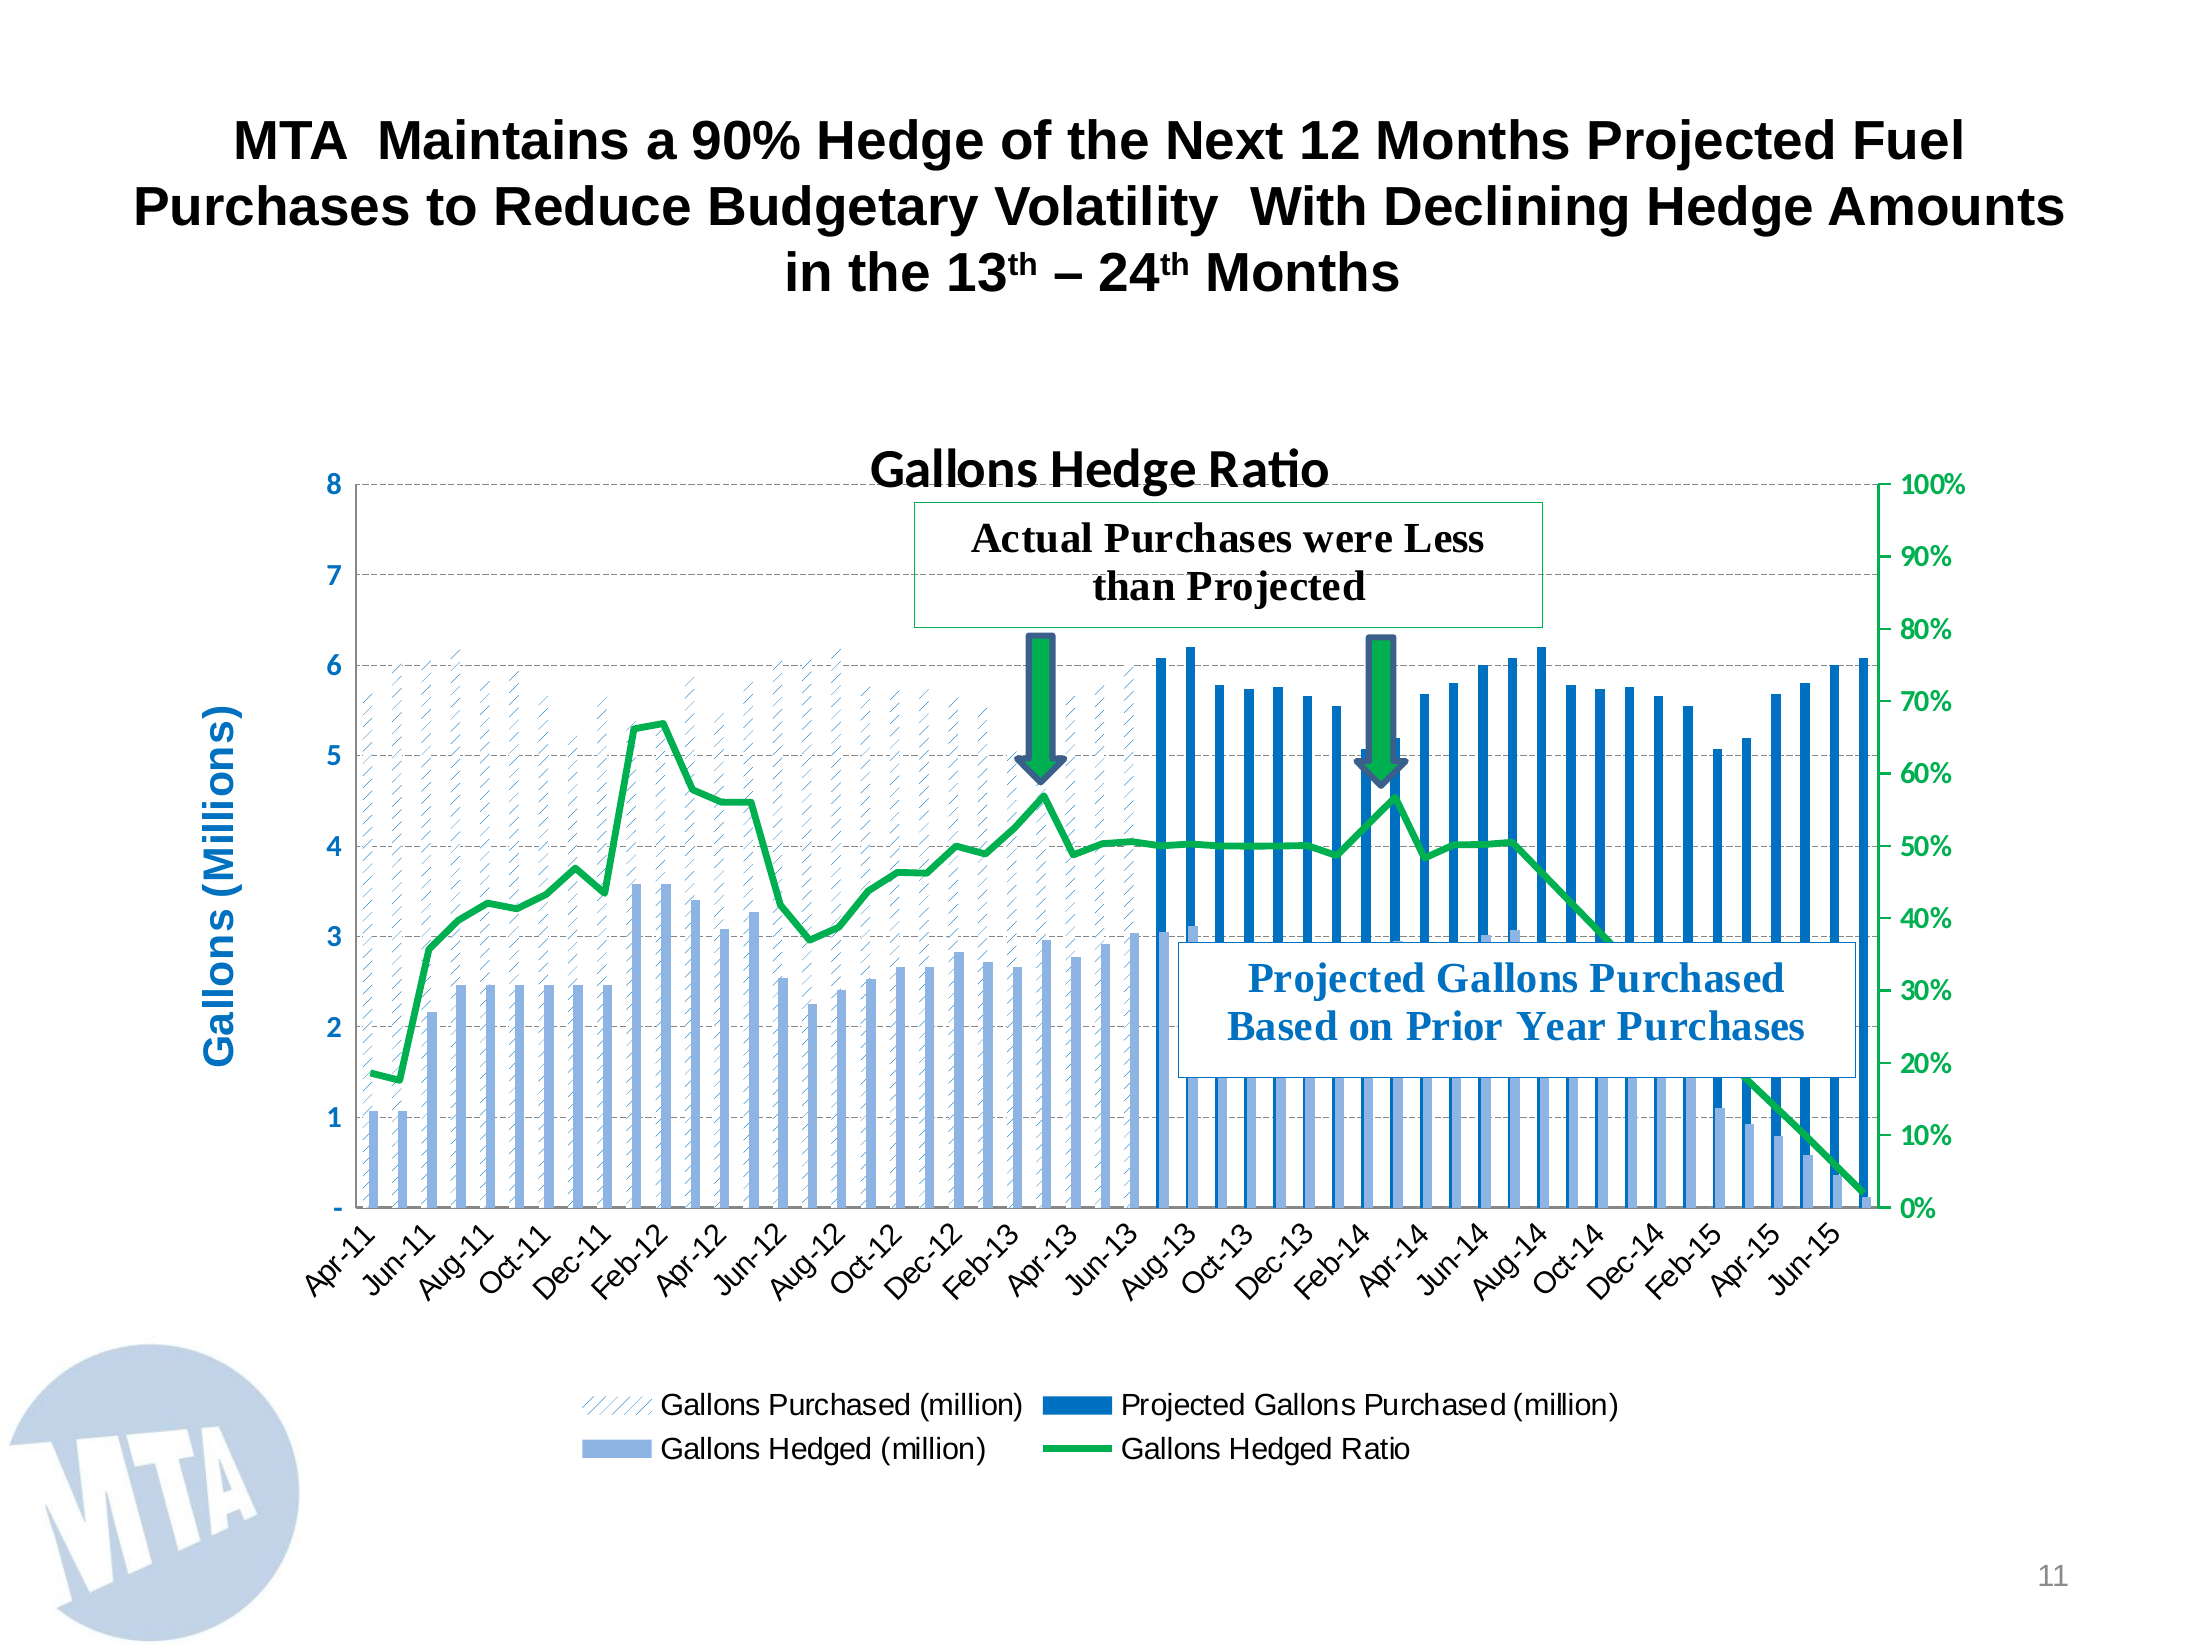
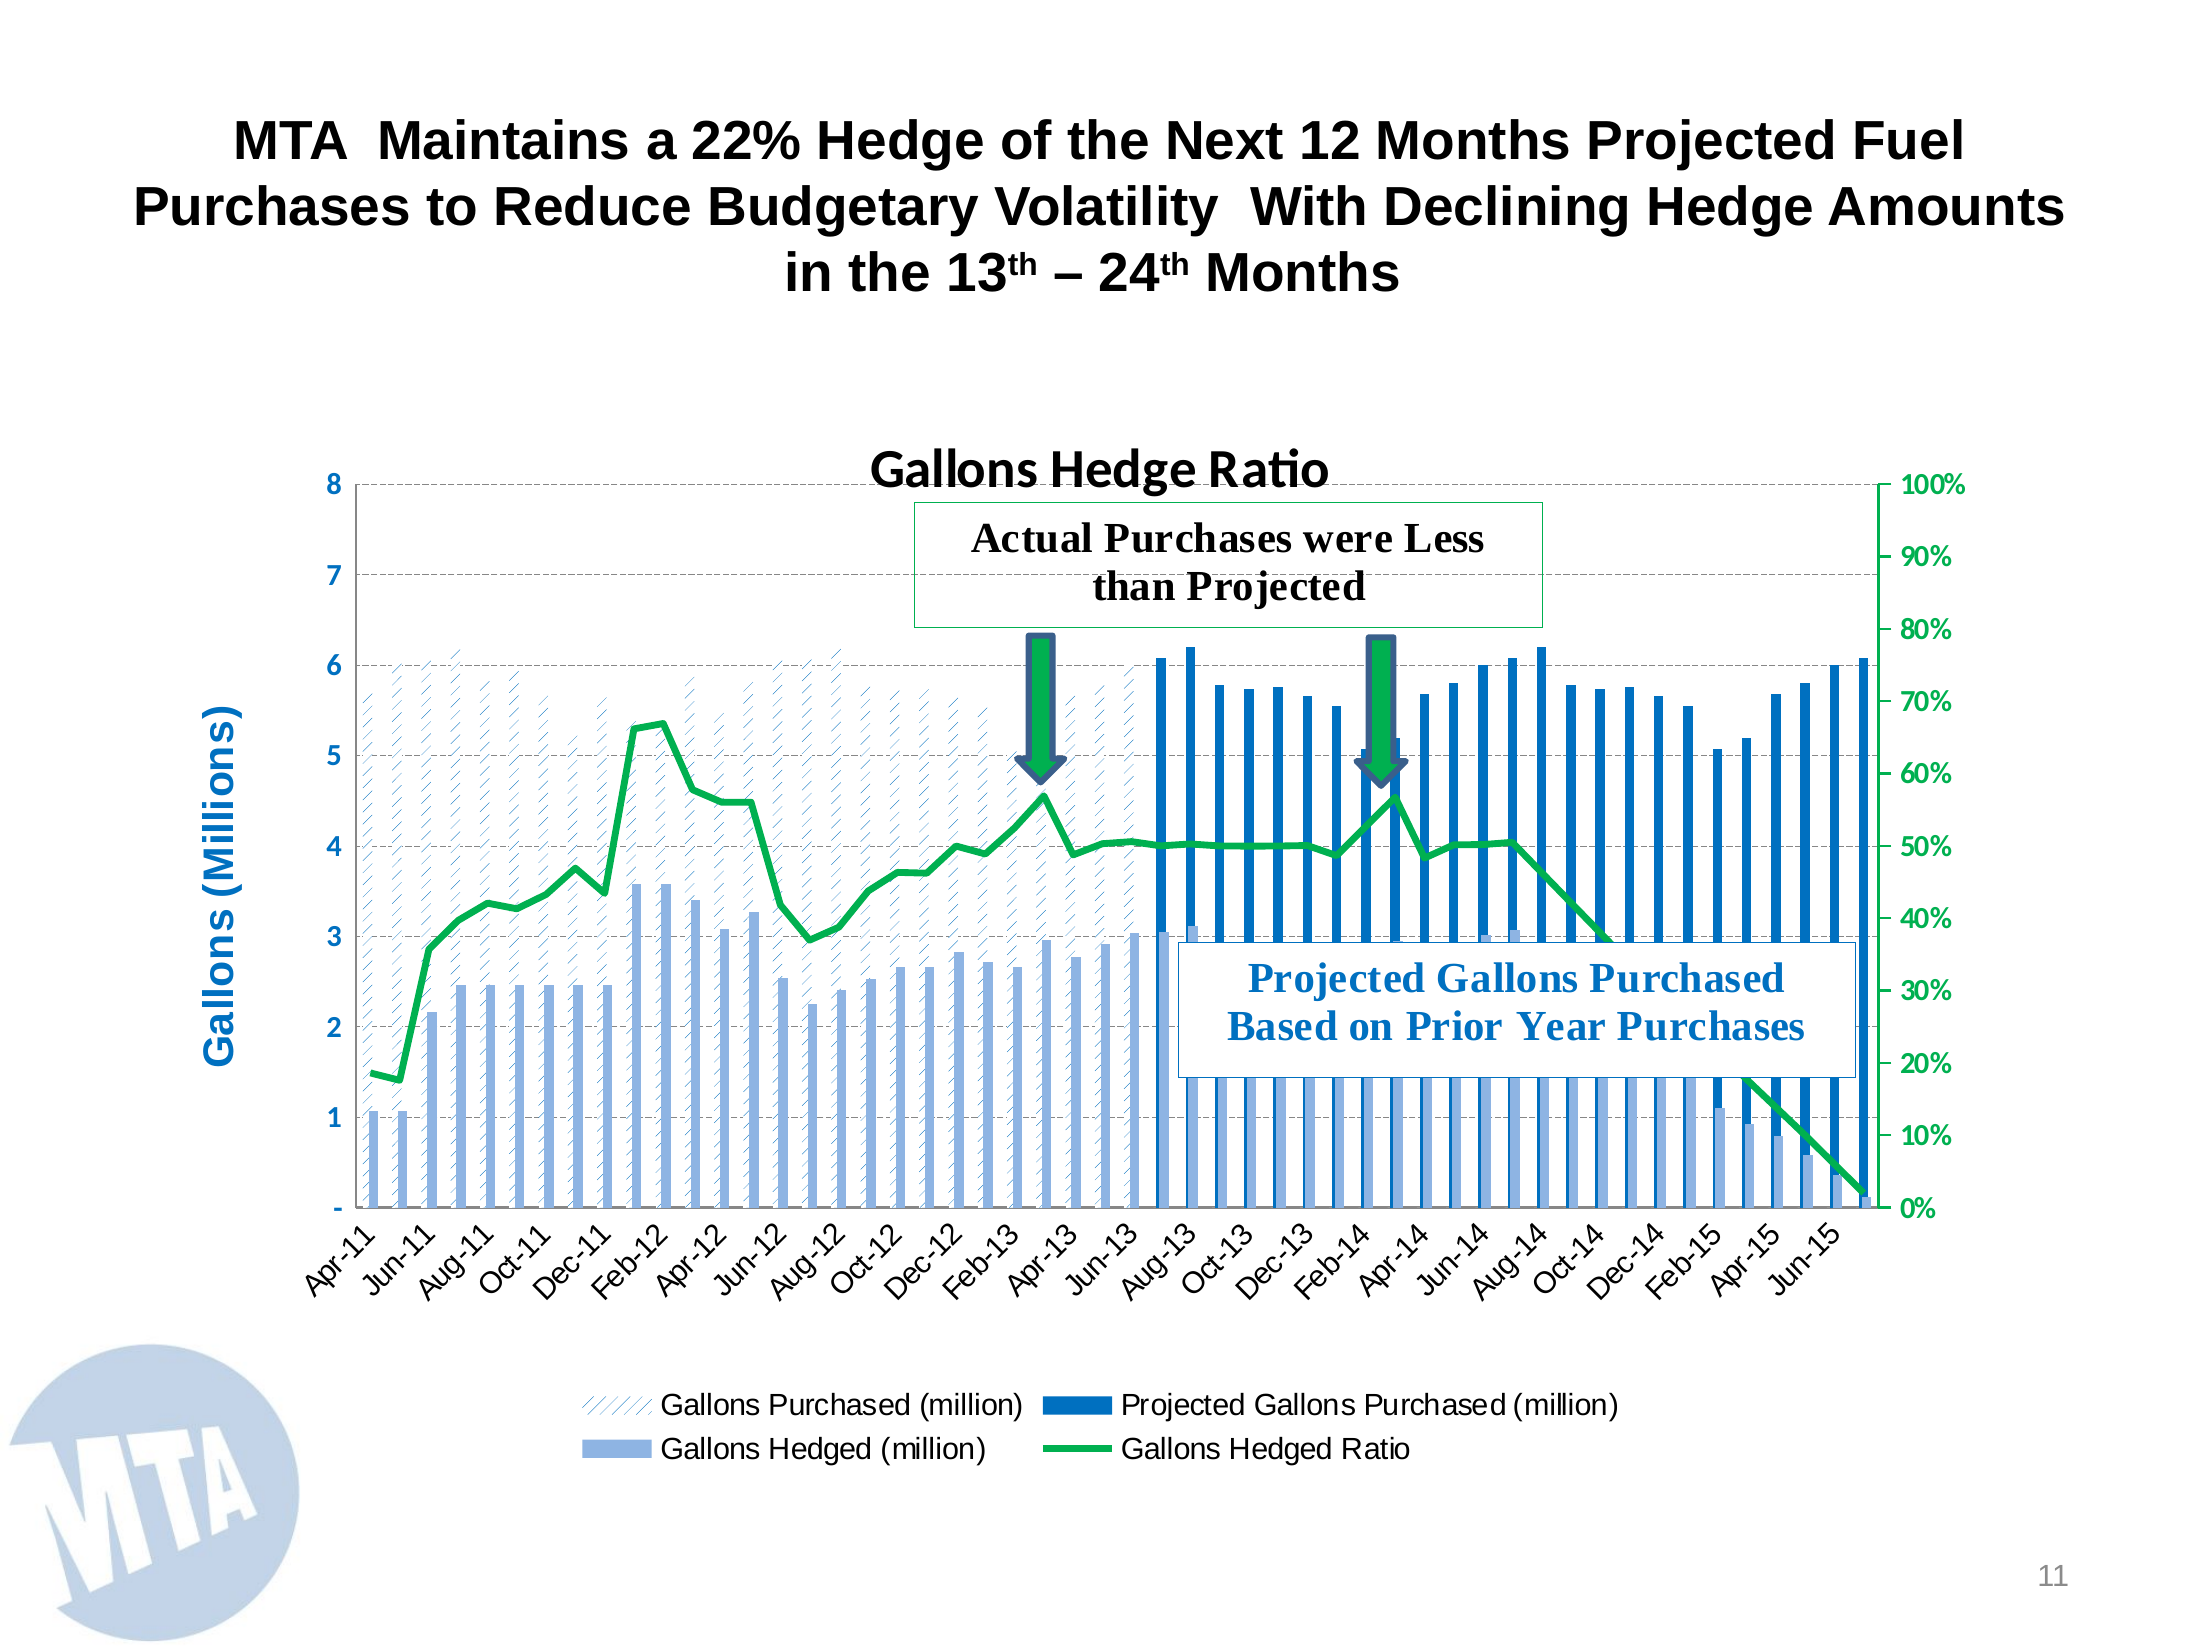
a 90%: 90% -> 22% (747, 141)
